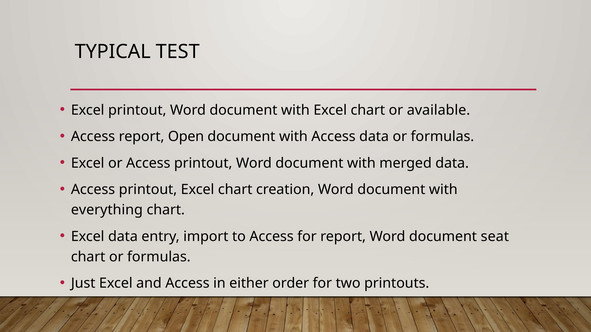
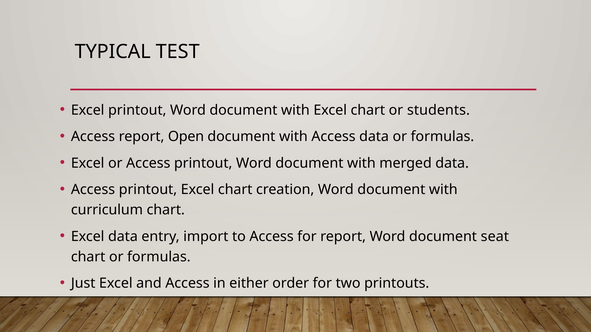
available: available -> students (438, 110)
everything: everything -> curriculum (107, 210)
